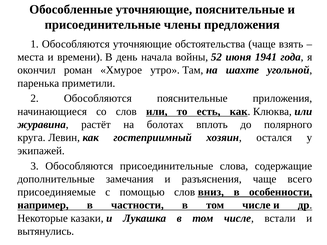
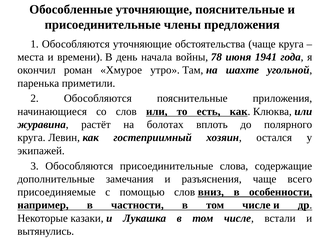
чаще взять: взять -> круга (291, 44)
52: 52 -> 78 (216, 57)
